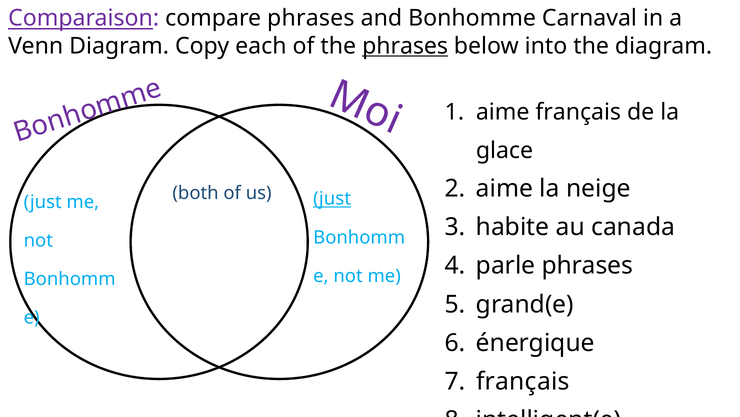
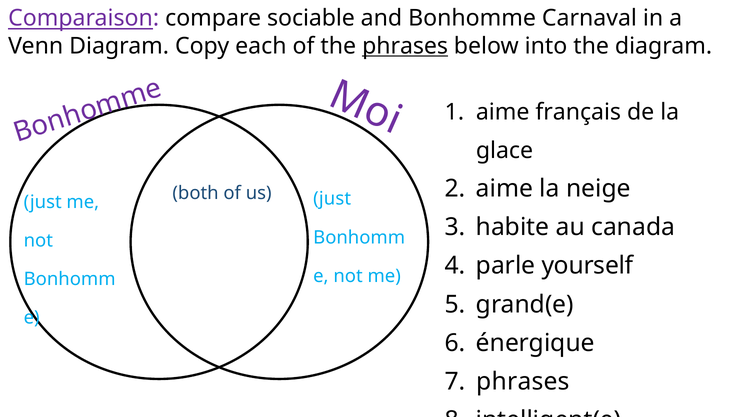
compare phrases: phrases -> sociable (311, 18)
just underline: present -> none (332, 198)
parle phrases: phrases -> yourself (587, 265)
français: français -> phrases (523, 381)
